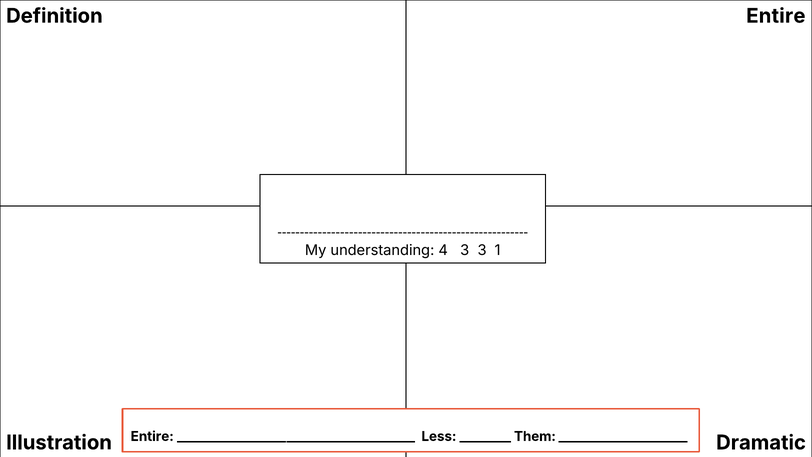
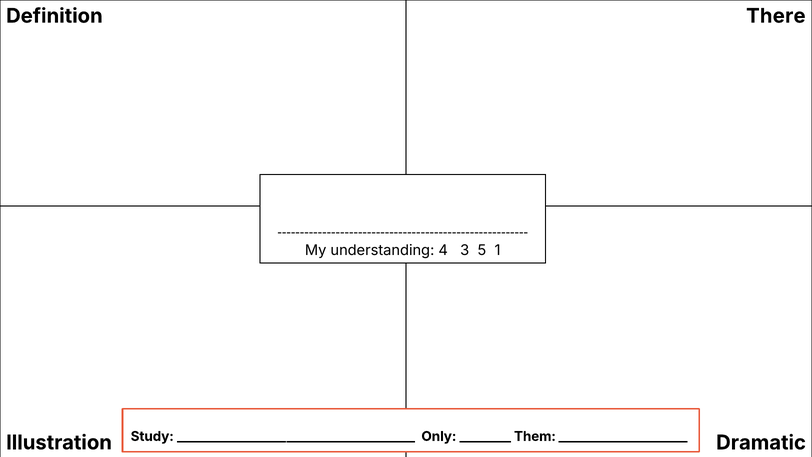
Definition Entire: Entire -> There (776, 16)
3 3: 3 -> 5 (482, 250)
Entire: Entire -> Study (152, 436)
Less: Less -> Only (439, 436)
